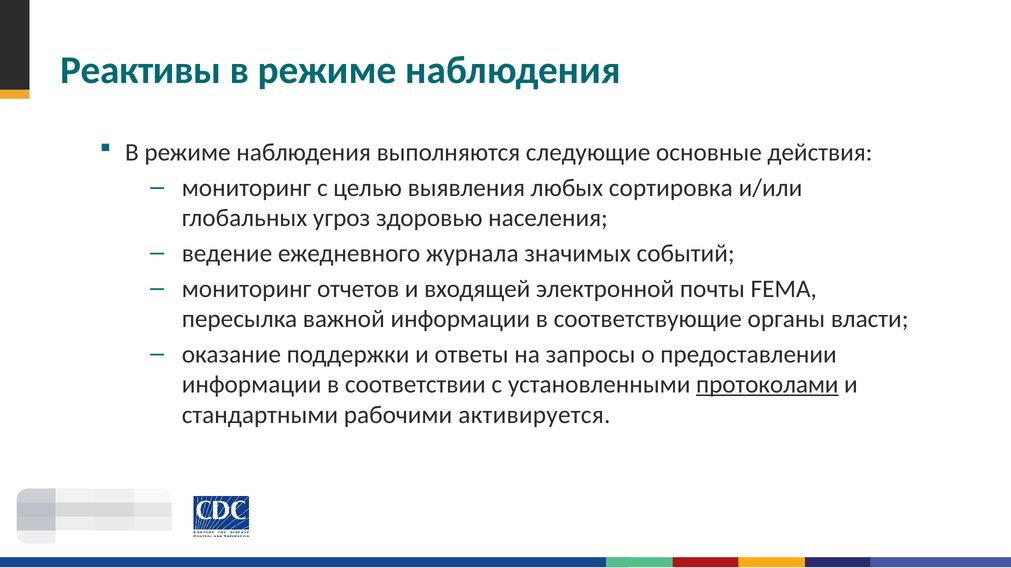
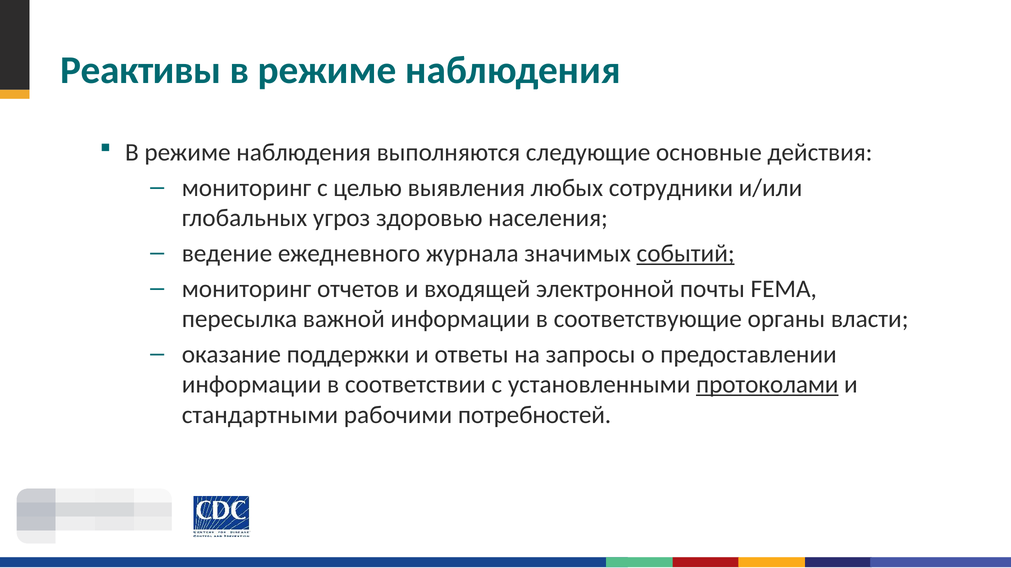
сортировка: сортировка -> сотрудники (671, 188)
событий underline: none -> present (686, 254)
активируется: активируется -> потребностей (535, 415)
